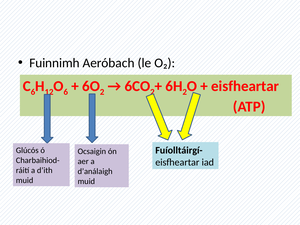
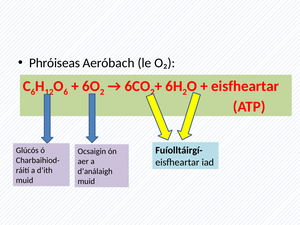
Fuinnimh: Fuinnimh -> Phróiseas (55, 63)
